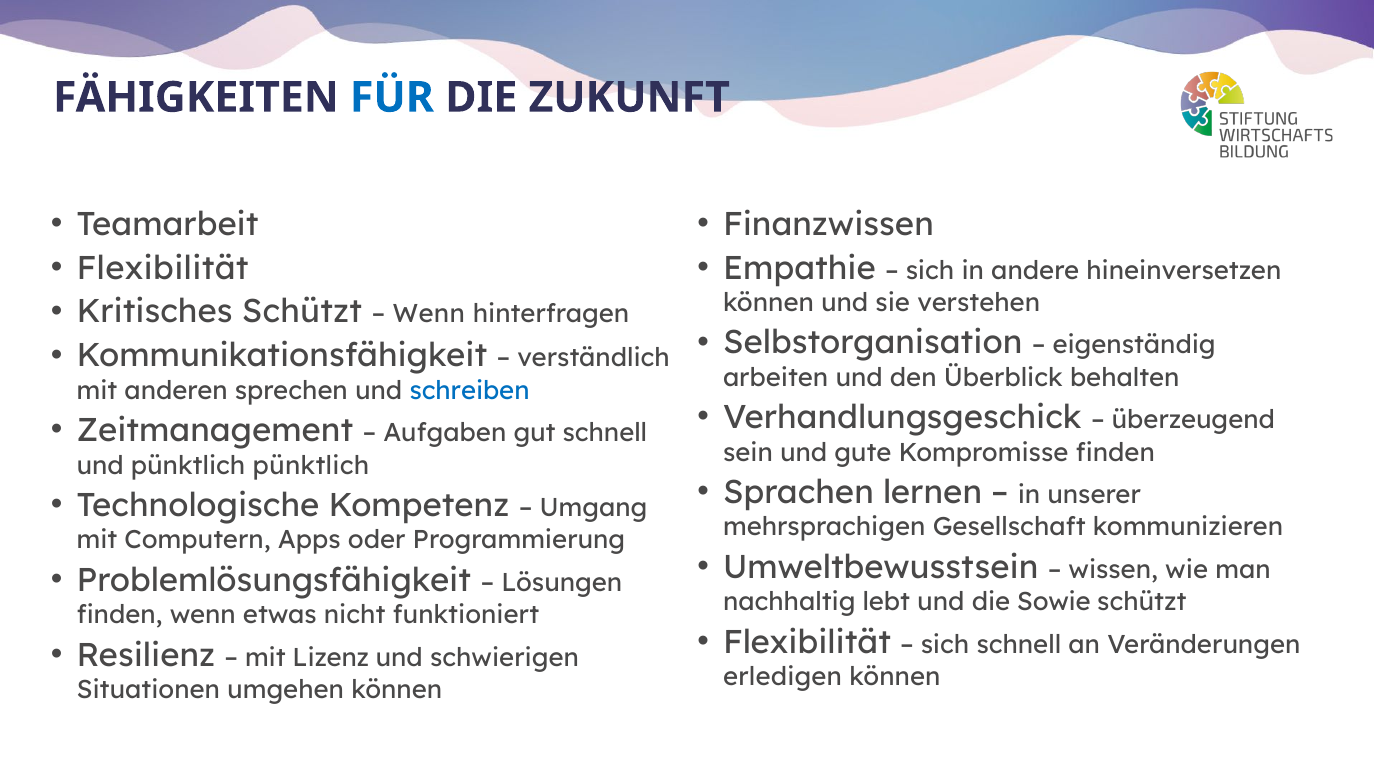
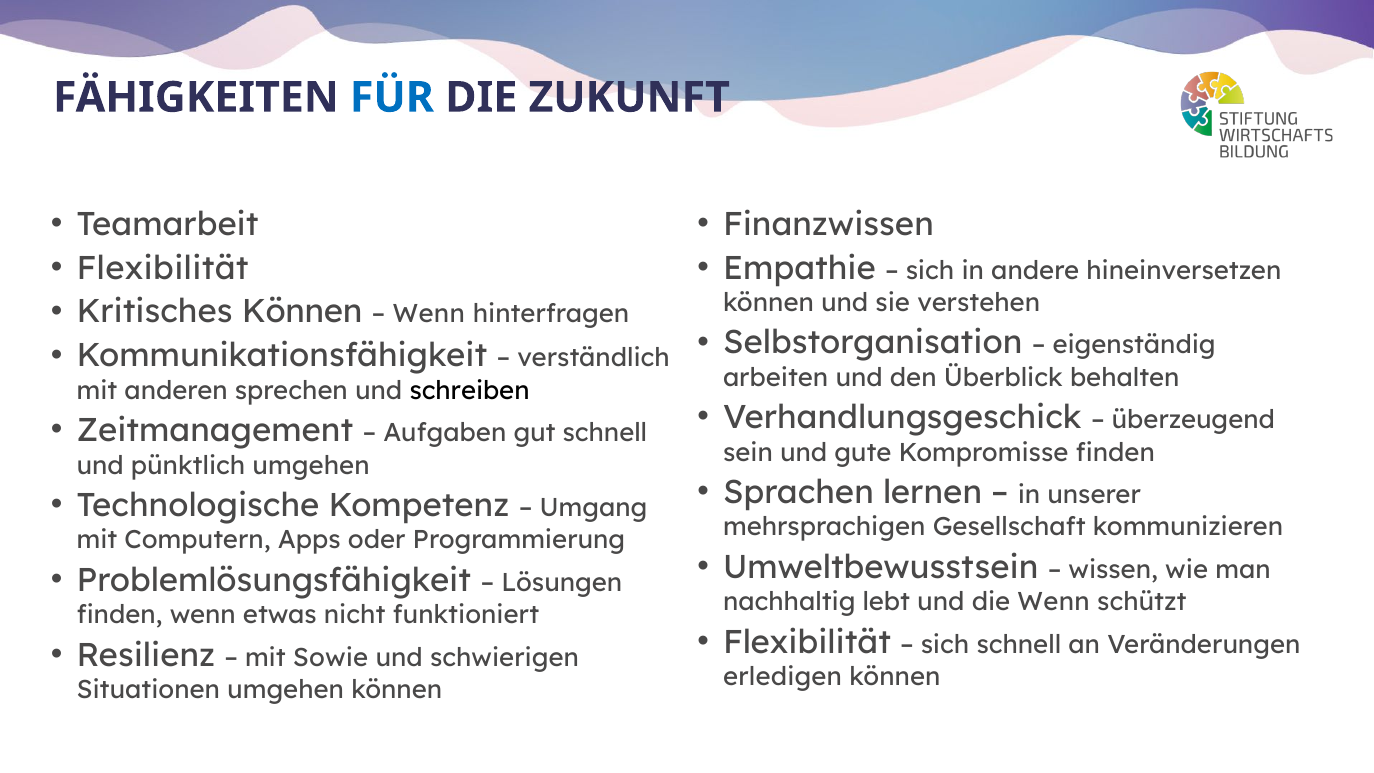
Kritisches Schützt: Schützt -> Können (302, 312)
schreiben colour: blue -> black (470, 391)
pünktlich pünktlich: pünktlich -> umgehen (311, 465)
die Sowie: Sowie -> Wenn (1054, 602)
Lizenz: Lizenz -> Sowie (331, 658)
